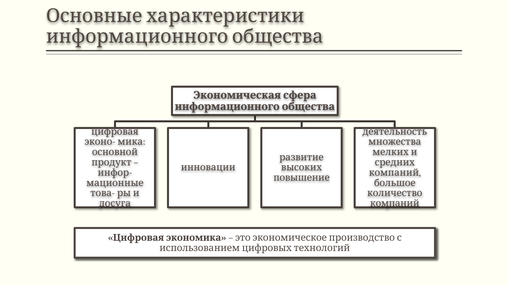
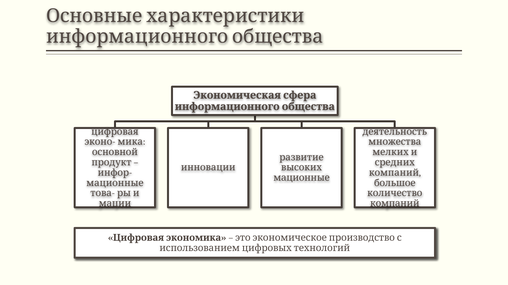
повышение: повышение -> мационные (302, 178)
досуга: досуга -> мации (115, 204)
